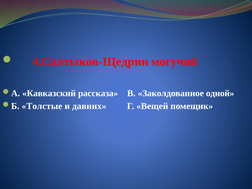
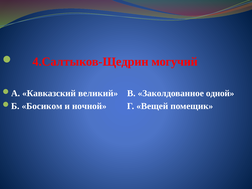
рассказа: рассказа -> великий (98, 93)
Толстые: Толстые -> Босиком (42, 106)
давних: давних -> ночной (89, 106)
